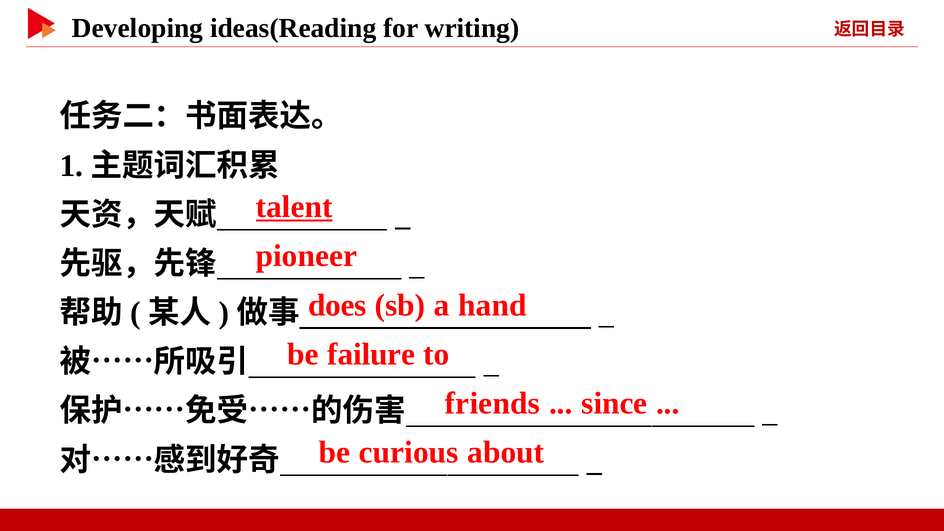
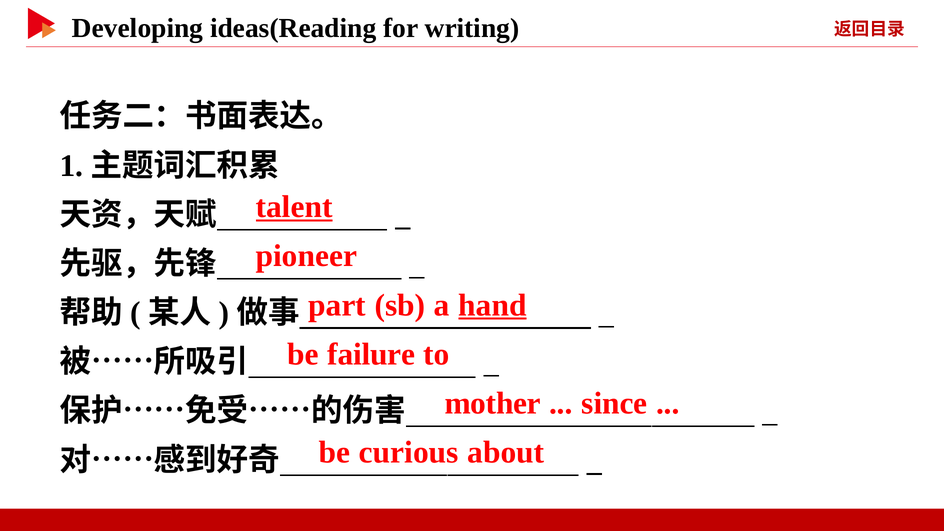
does: does -> part (337, 305)
hand underline: none -> present (492, 305)
friends: friends -> mother (493, 403)
